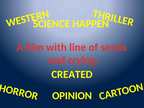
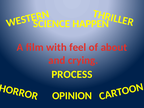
line: line -> feel (78, 47)
sends: sends -> about (114, 47)
CREATED: CREATED -> PROCESS (72, 74)
